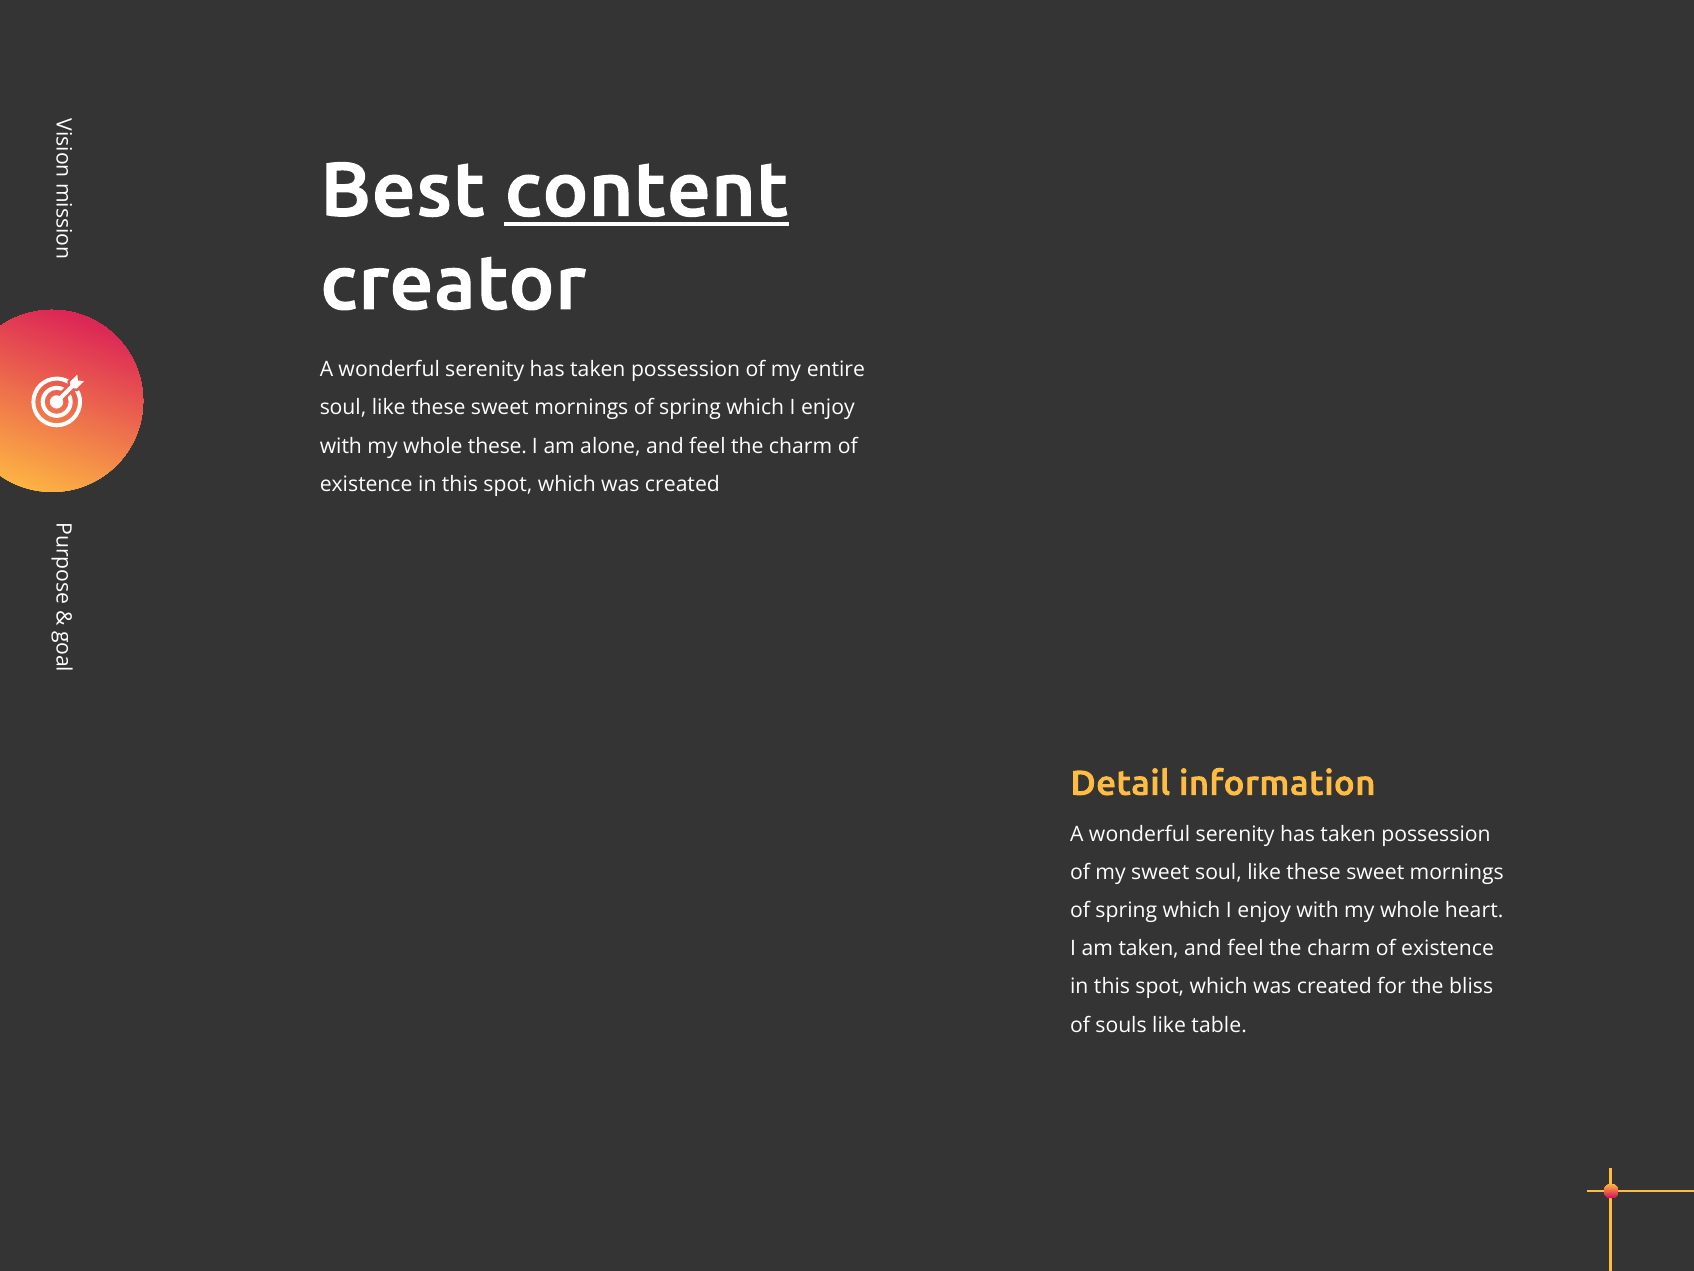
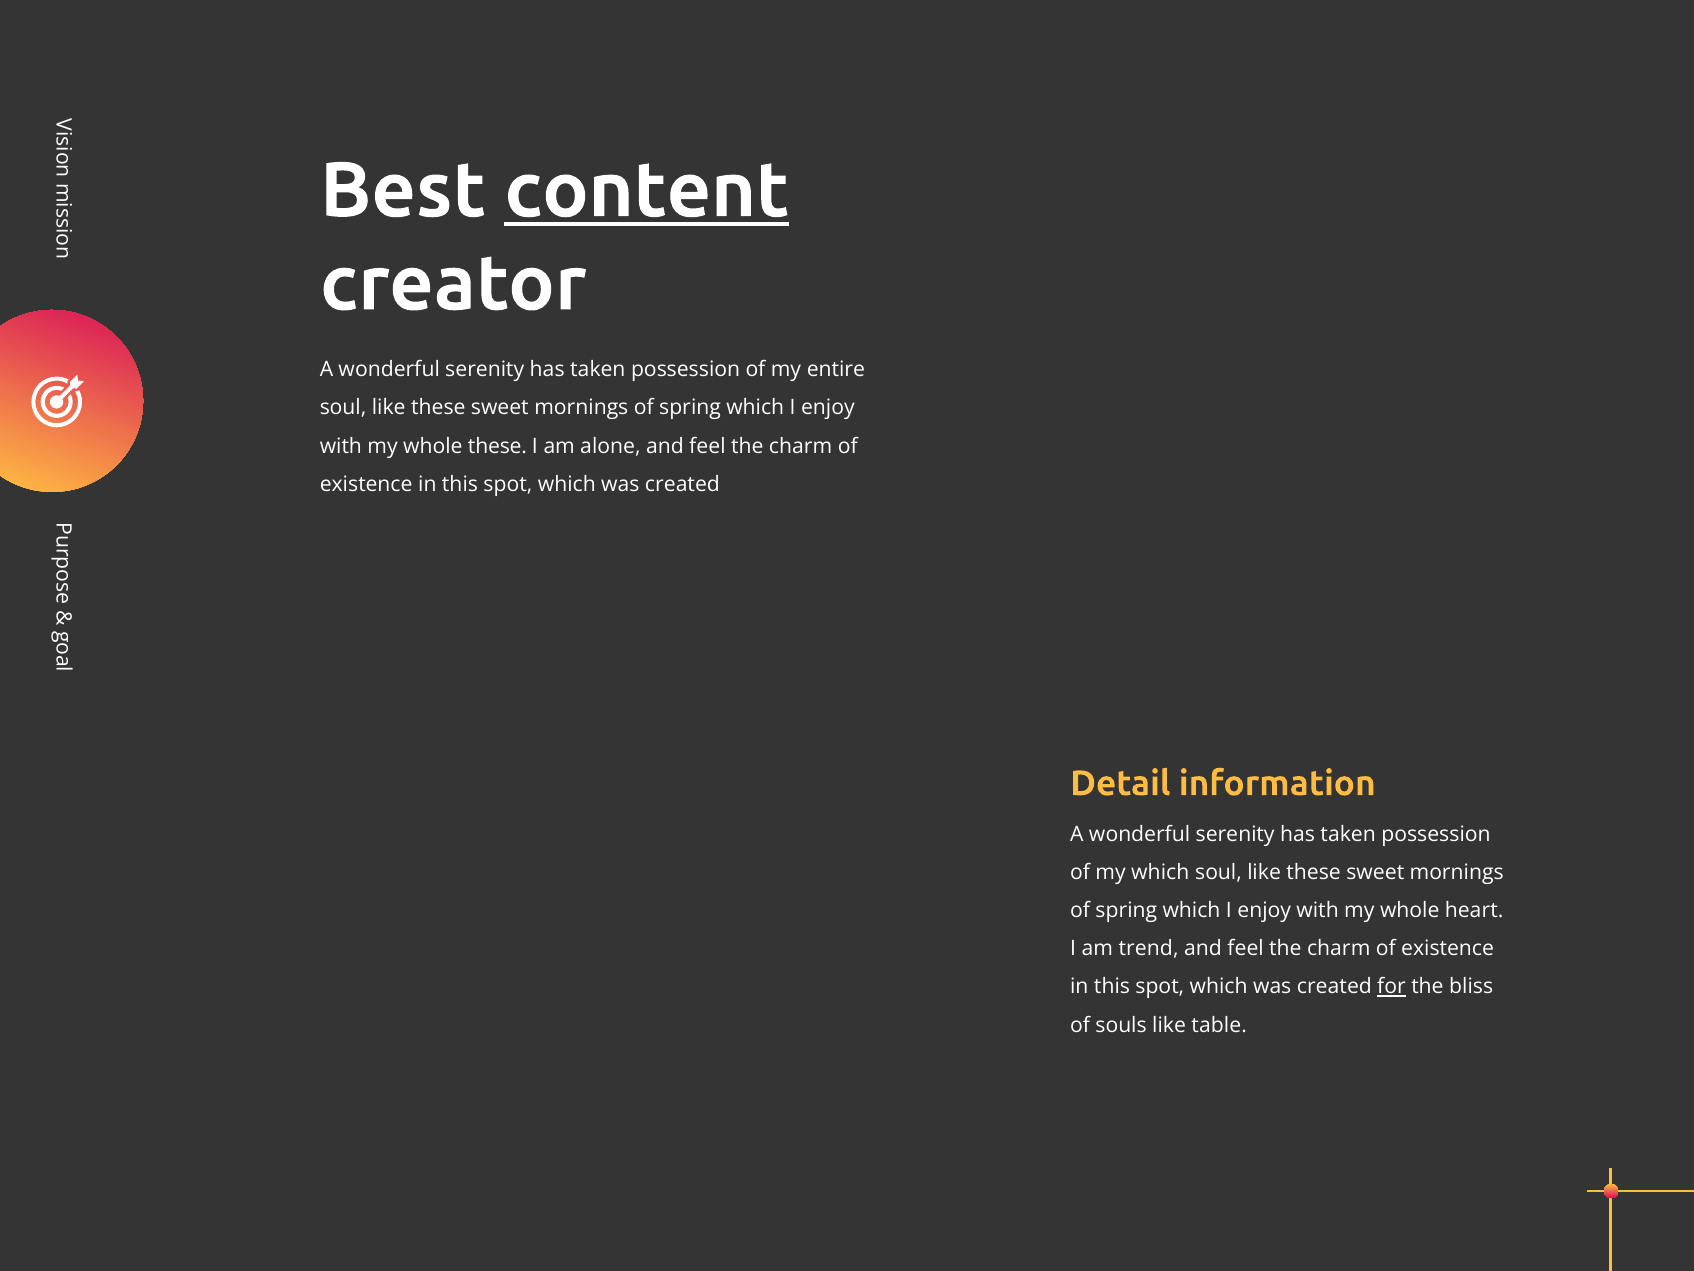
my sweet: sweet -> which (1160, 872)
am taken: taken -> trend (1149, 948)
for underline: none -> present (1392, 987)
